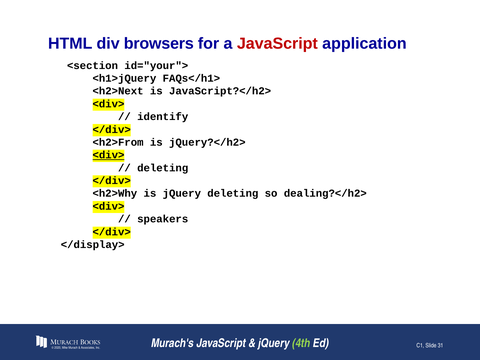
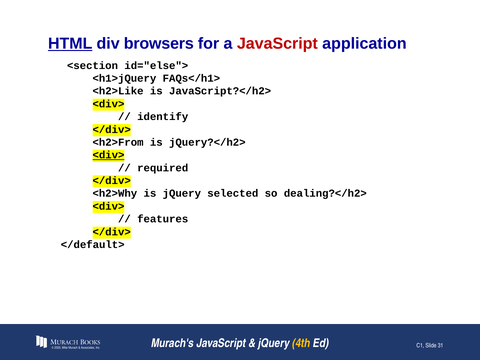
HTML underline: none -> present (70, 44)
id="your">: id="your"> -> id="else"> (156, 66)
<h2>Next: <h2>Next -> <h2>Like (118, 91)
deleting: deleting -> required (163, 168)
jQuery deleting: deleting -> selected (233, 193)
speakers: speakers -> features (163, 219)
</display>: </display> -> </default> (93, 245)
4th colour: light green -> yellow (301, 343)
